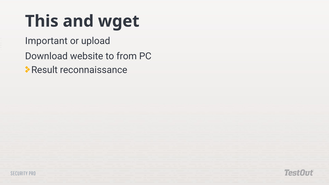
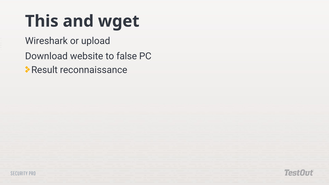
Important: Important -> Wireshark (46, 41)
from: from -> false (127, 56)
